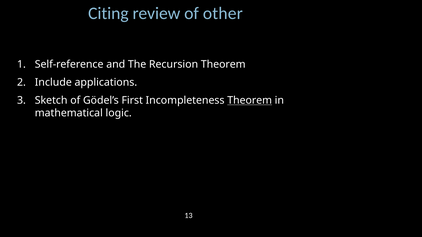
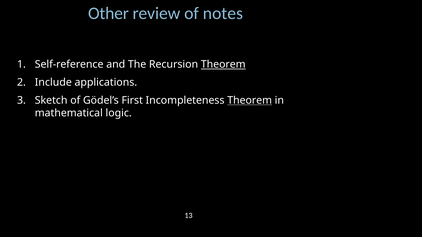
Citing: Citing -> Other (108, 13)
other: other -> notes (223, 13)
Theorem underline: none -> present (223, 65)
